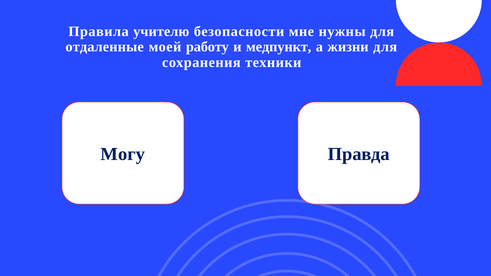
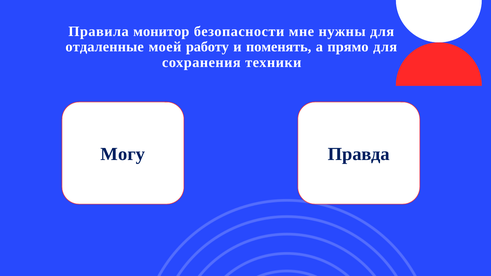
учителю: учителю -> монитор (161, 31)
медпункт: медпункт -> поменять (279, 47)
жизни: жизни -> прямо (348, 47)
